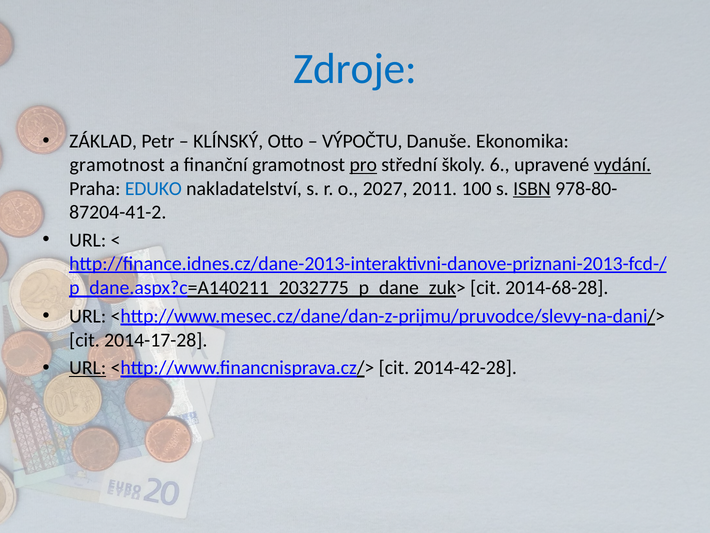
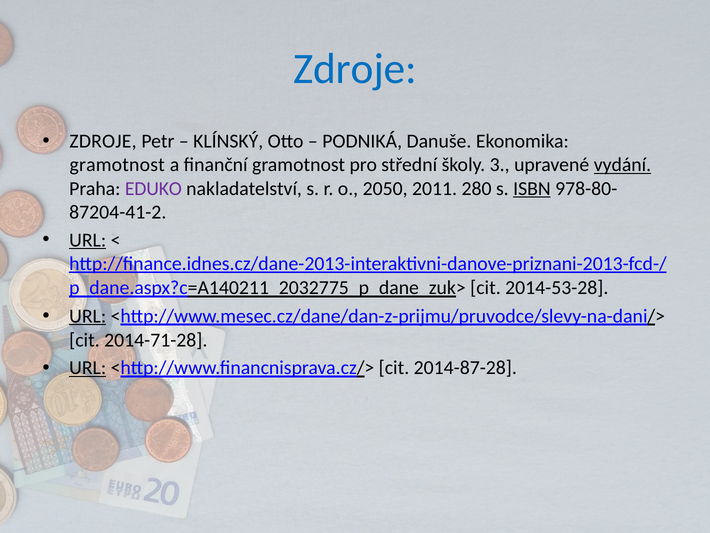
ZÁKLAD: ZÁKLAD -> ZDROJE (103, 141)
VÝPOČTU: VÝPOČTU -> PODNIKÁ (362, 141)
pro underline: present -> none (363, 165)
6: 6 -> 3 (500, 165)
EDUKO colour: blue -> purple (153, 188)
2027: 2027 -> 2050 (385, 188)
100: 100 -> 280 (477, 188)
URL underline: none -> present (88, 240)
2014-68-28: 2014-68-28 -> 2014-53-28 (557, 288)
URL underline: none -> present (88, 316)
2014-17-28: 2014-17-28 -> 2014-71-28 (156, 340)
2014-42-28: 2014-42-28 -> 2014-87-28 (465, 368)
